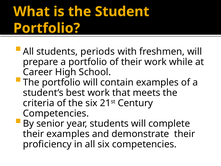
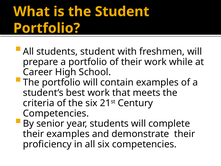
students periods: periods -> student (98, 51)
